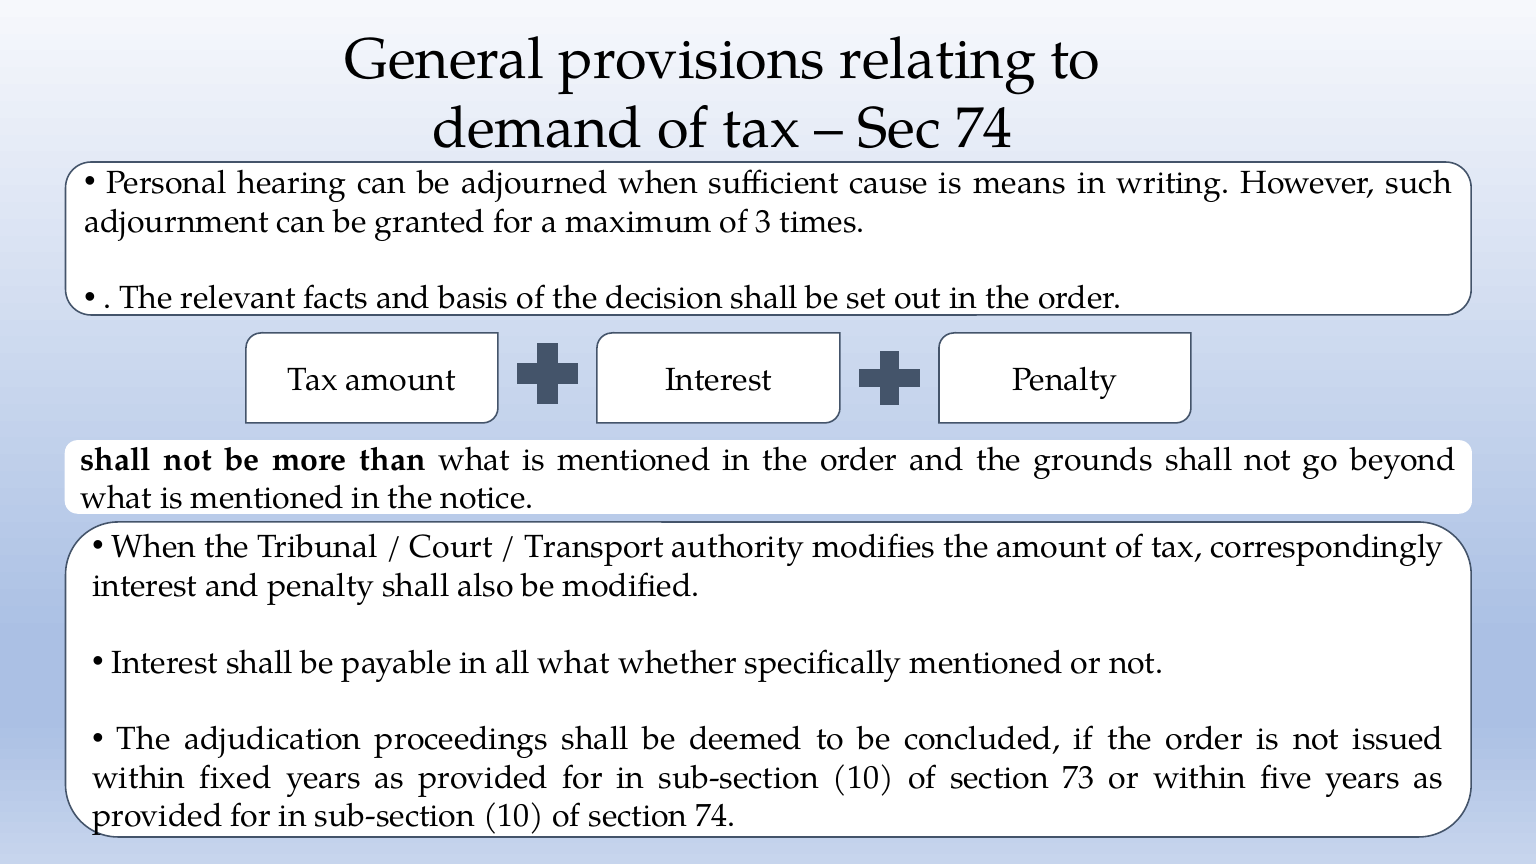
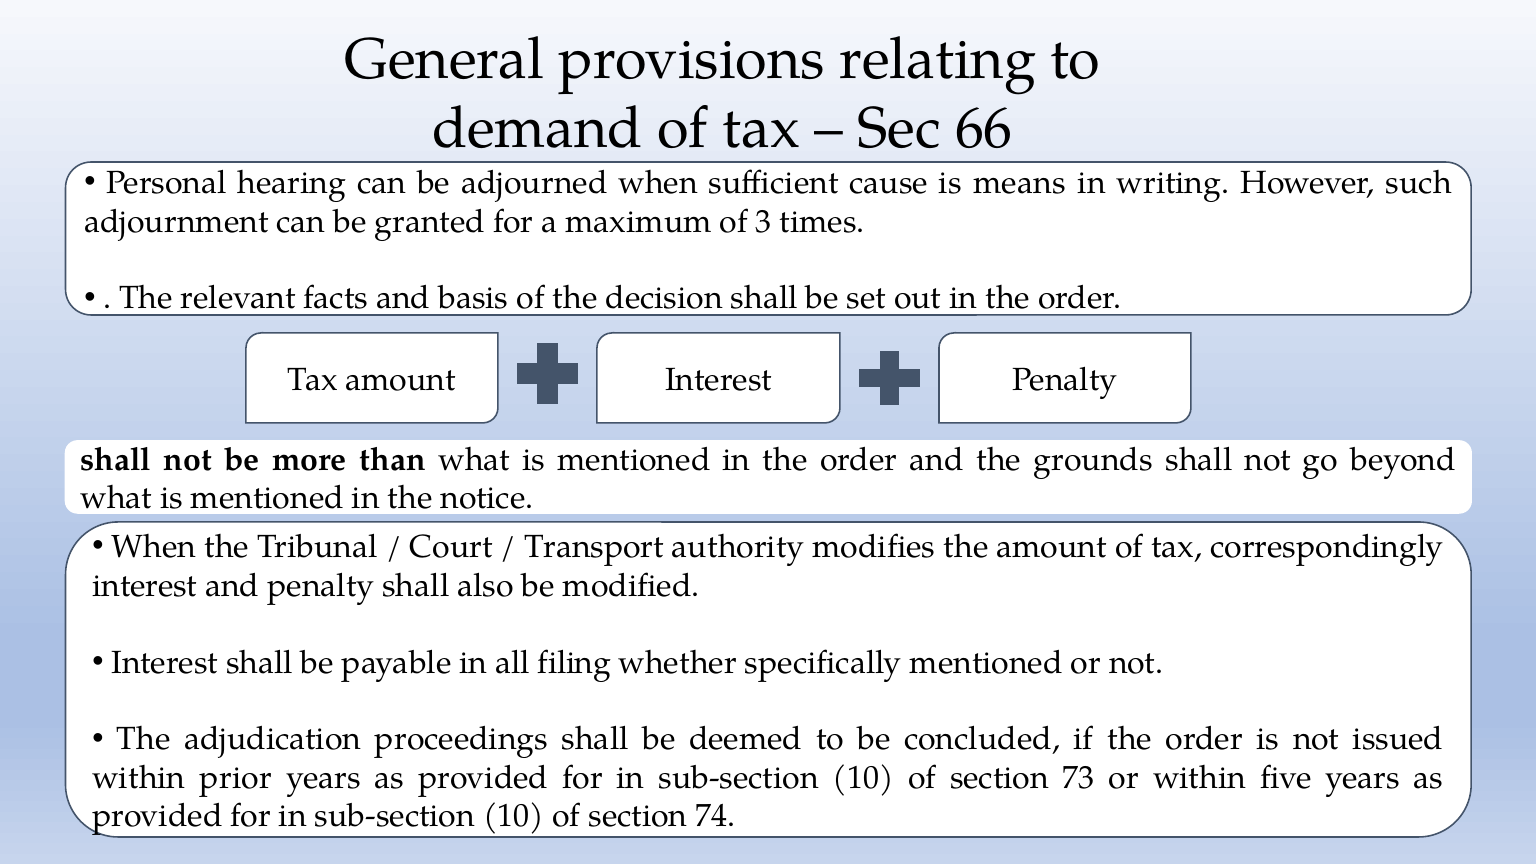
Sec 74: 74 -> 66 (984, 128)
all what: what -> filing (574, 662)
fixed: fixed -> prior (236, 778)
